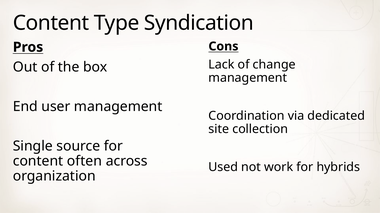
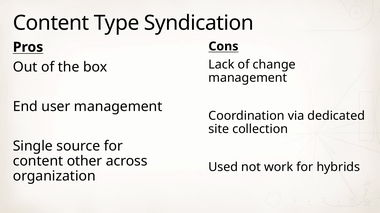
often: often -> other (85, 162)
